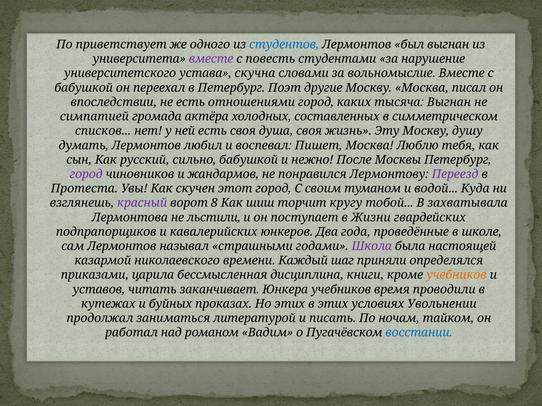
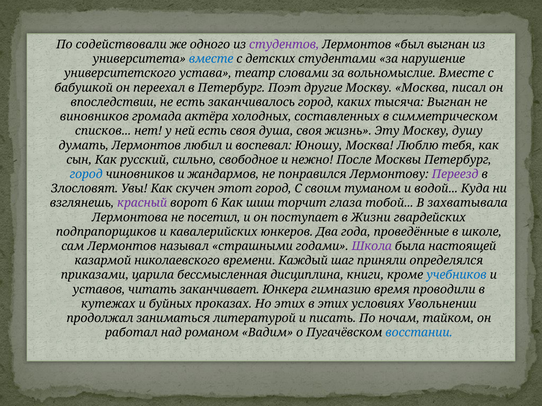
приветствует: приветствует -> содействовали (121, 45)
студентов colour: blue -> purple (284, 45)
вместе colour: purple -> blue (211, 59)
повесть: повесть -> детских (270, 59)
скучна: скучна -> театр (255, 73)
отношениями: отношениями -> заканчивалось (252, 102)
симпатией: симпатией -> виновников (94, 117)
Пишет: Пишет -> Юношу (319, 146)
сильно бабушкой: бабушкой -> свободное (249, 160)
город colour: purple -> blue (86, 174)
Протеста: Протеста -> Злословят (84, 189)
8: 8 -> 6 (214, 203)
кругу: кругу -> глаза (346, 203)
льстили: льстили -> посетил (214, 218)
учебников colour: orange -> blue (457, 275)
Юнкера учебников: учебников -> гимназию (341, 290)
